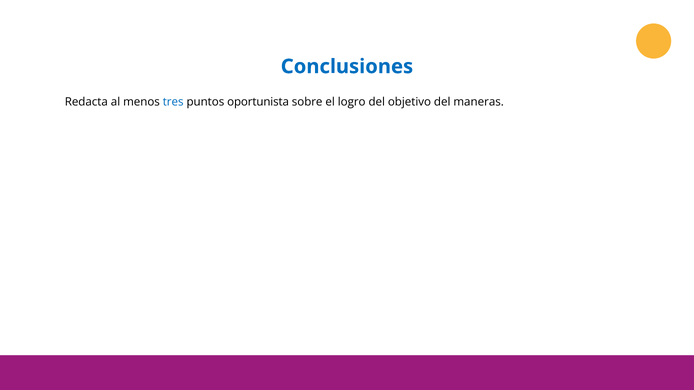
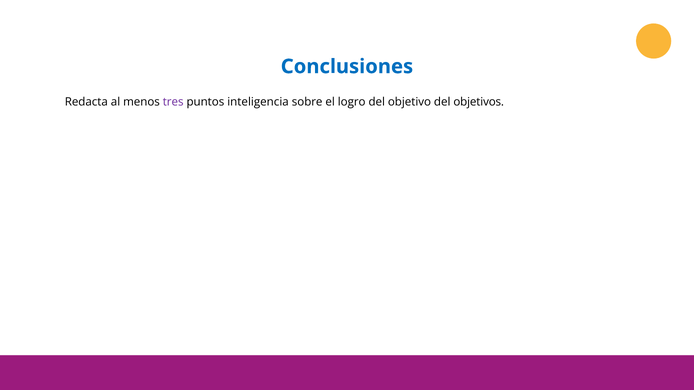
tres colour: blue -> purple (173, 102)
oportunista: oportunista -> inteligencia (258, 102)
maneras: maneras -> objetivos (479, 102)
